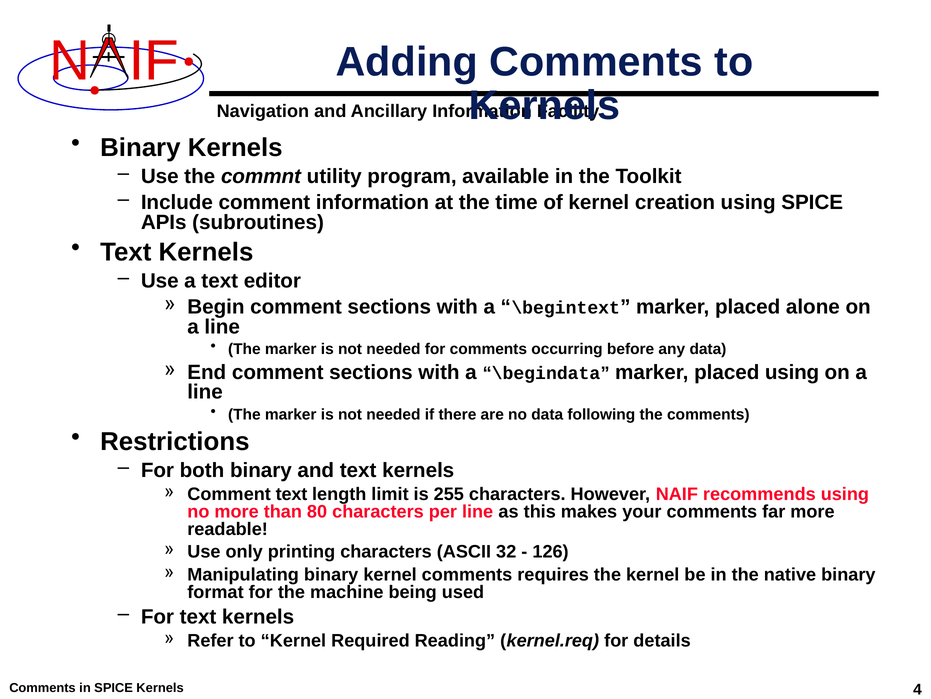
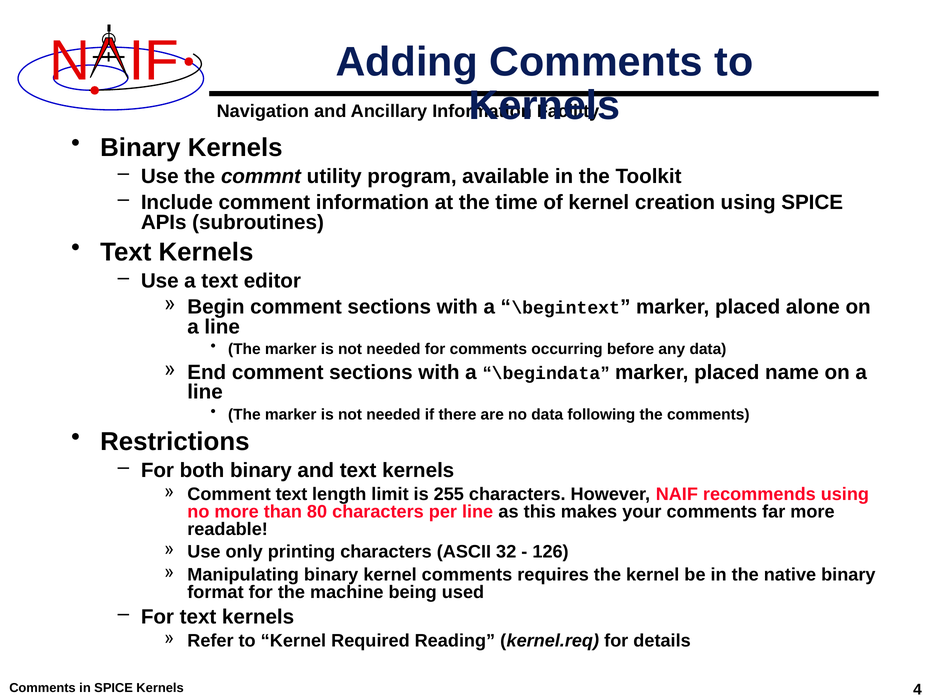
placed using: using -> name (792, 372)
